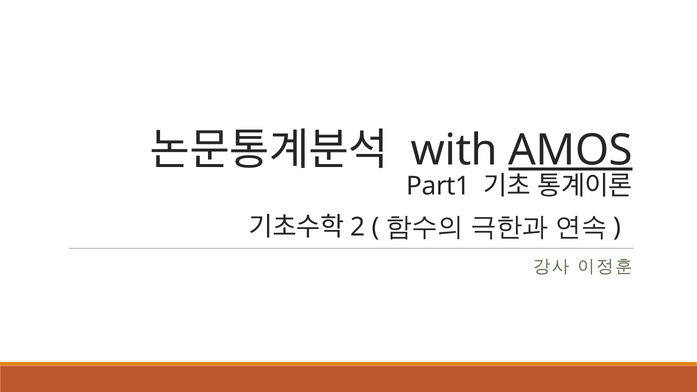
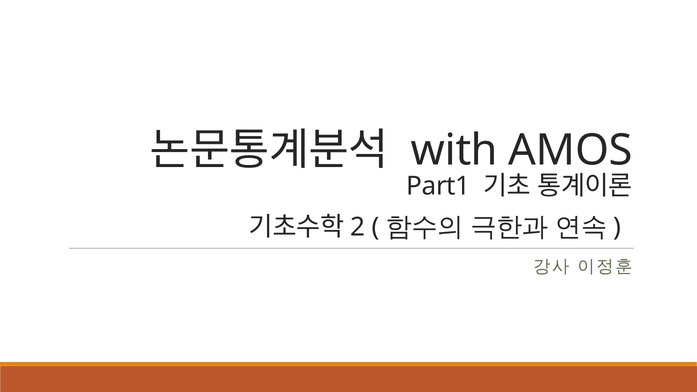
AMOS underline: present -> none (571, 150)
